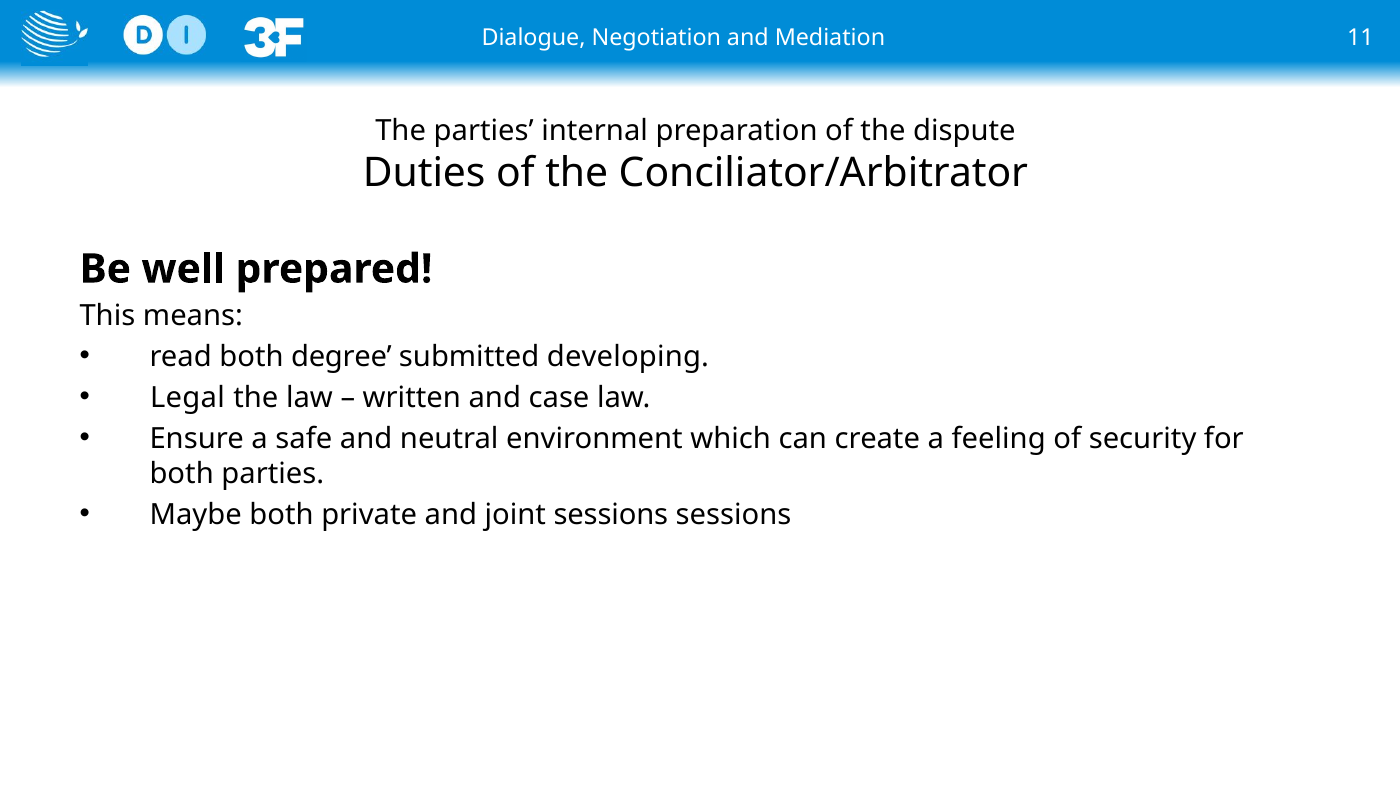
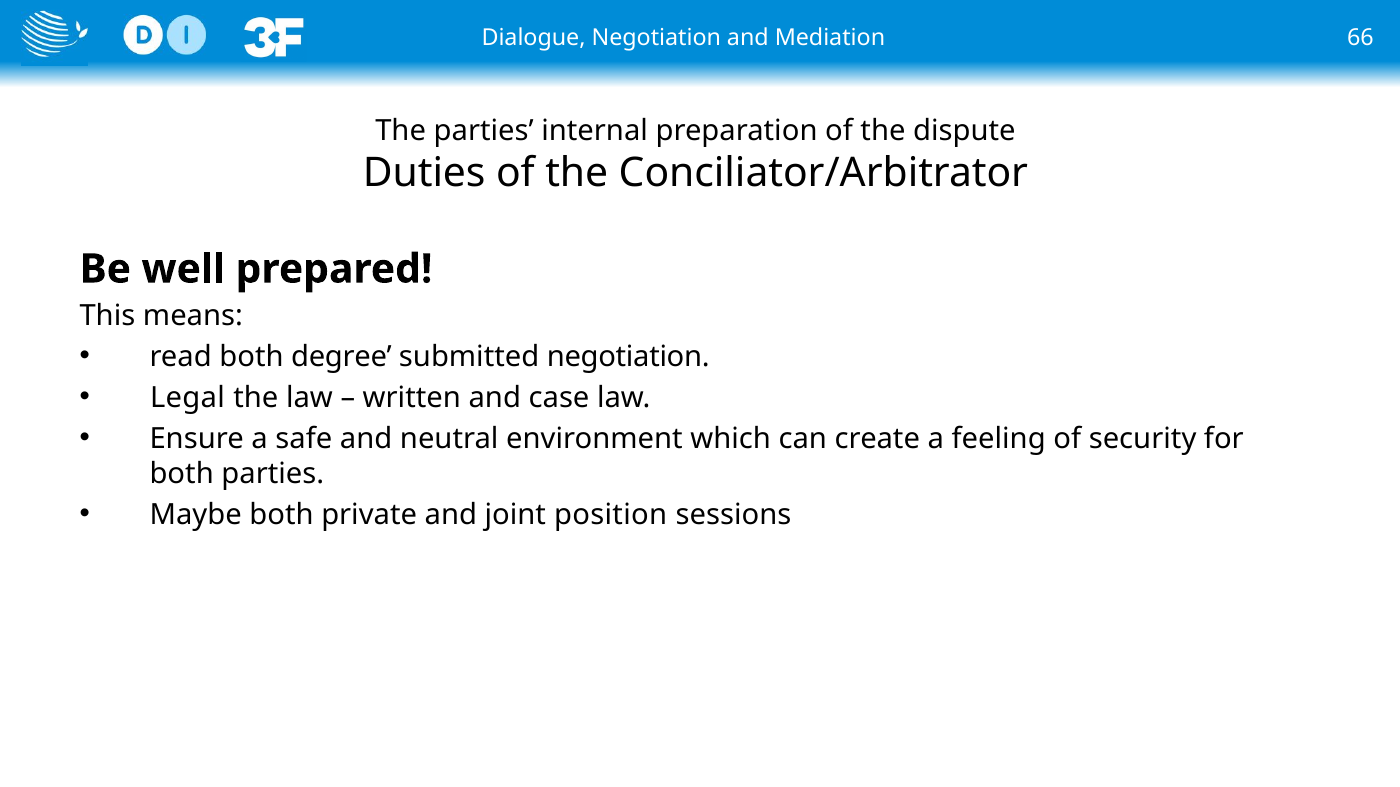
11: 11 -> 66 (1360, 38)
submitted developing: developing -> negotiation (628, 357)
joint sessions: sessions -> position (611, 515)
